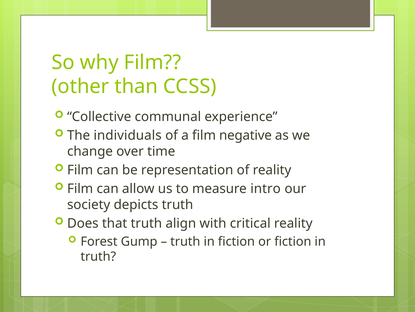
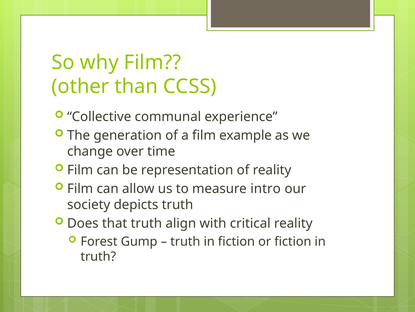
individuals: individuals -> generation (128, 135)
negative: negative -> example (245, 135)
